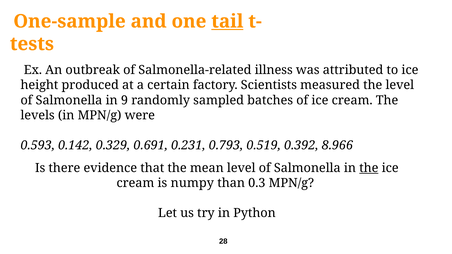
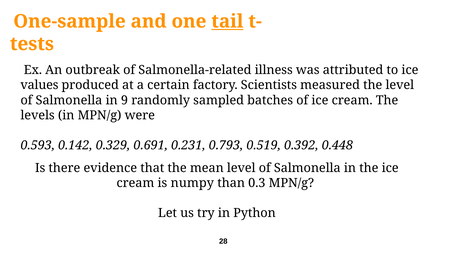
height: height -> values (39, 85)
8.966: 8.966 -> 0.448 (337, 146)
the underline: present -> none (369, 168)
